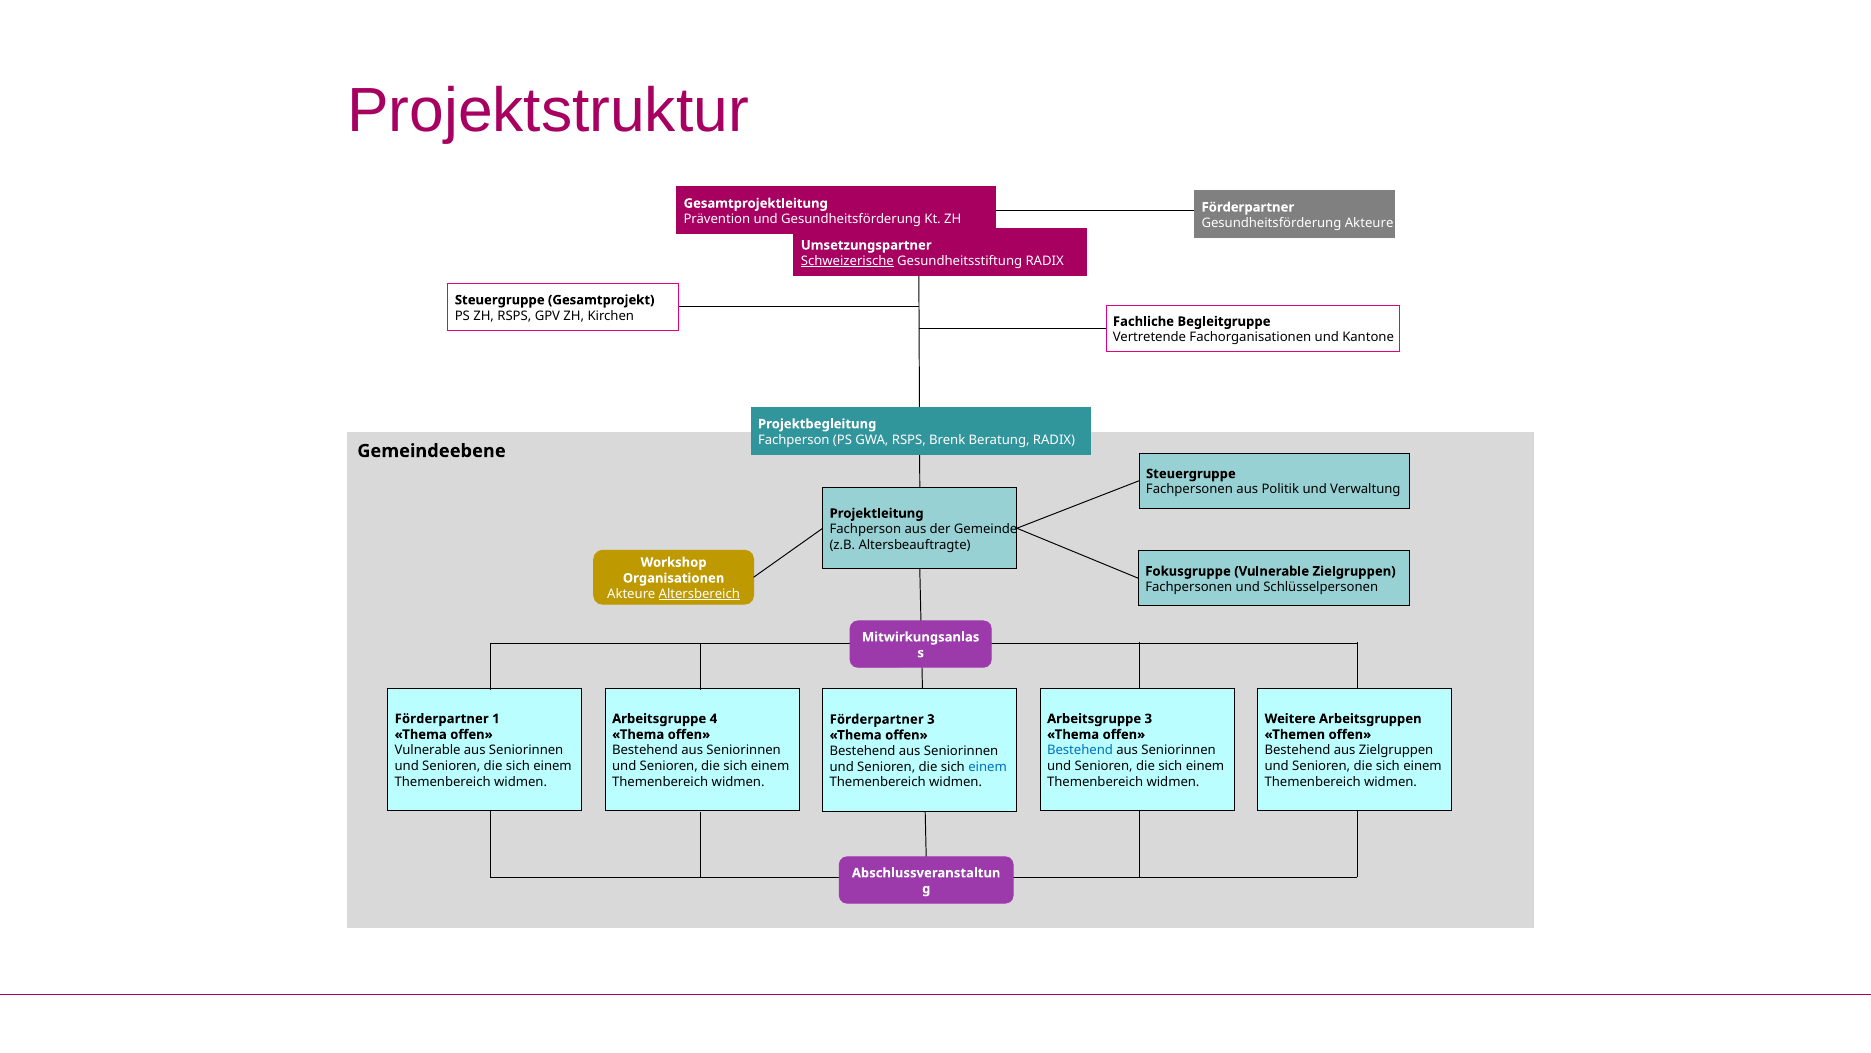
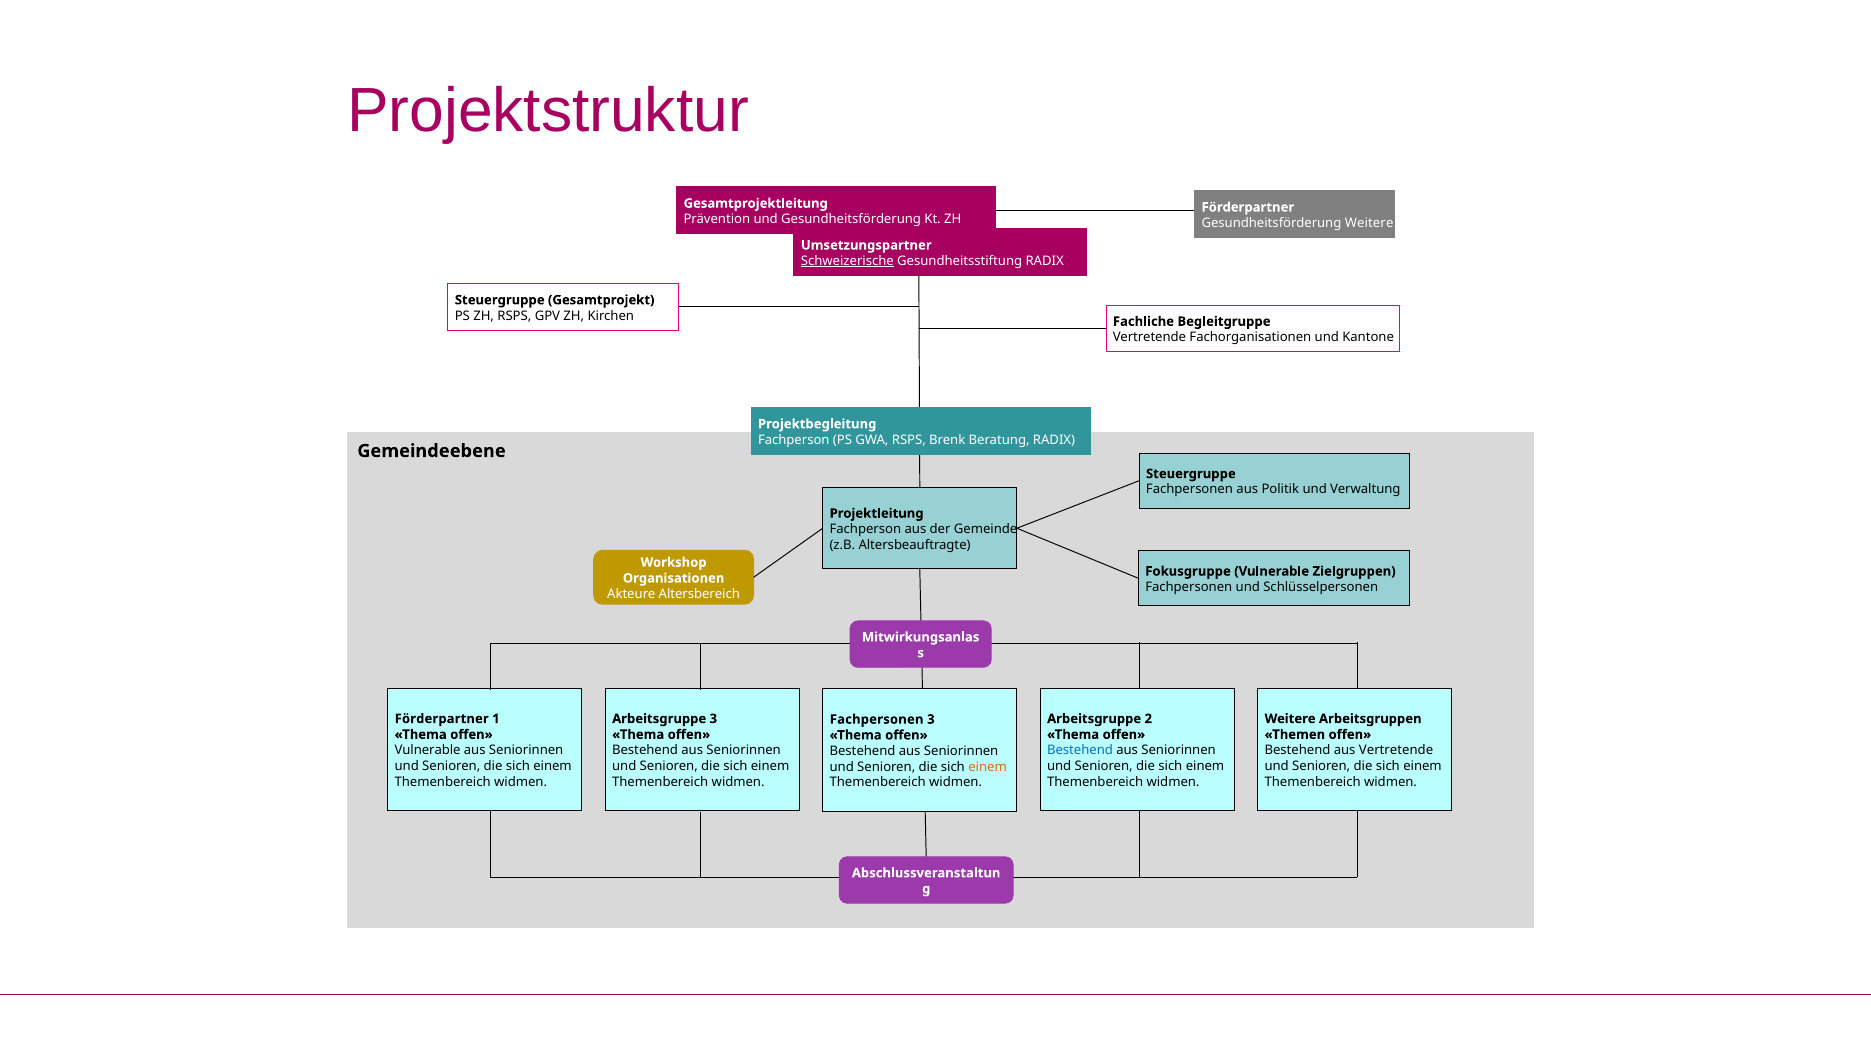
Gesundheitsförderung Akteure: Akteure -> Weitere (1369, 223)
Altersbereich underline: present -> none (699, 594)
Arbeitsgruppe 4: 4 -> 3 (713, 718)
Arbeitsgruppe 3: 3 -> 2 (1148, 718)
Förderpartner: Förderpartner -> Fachpersonen (877, 719)
aus Zielgruppen: Zielgruppen -> Vertretende (1396, 750)
einem colour: blue -> orange (988, 766)
